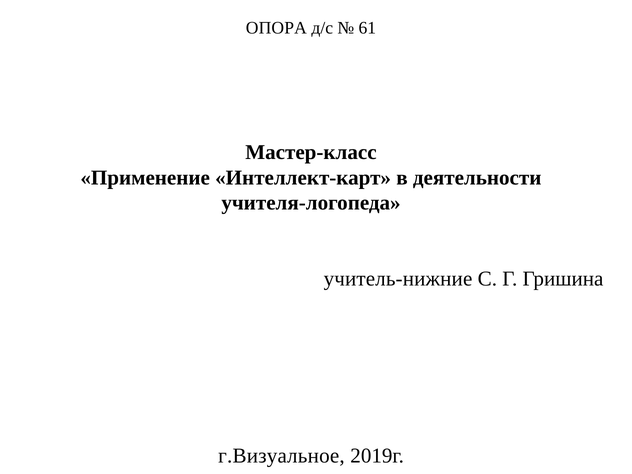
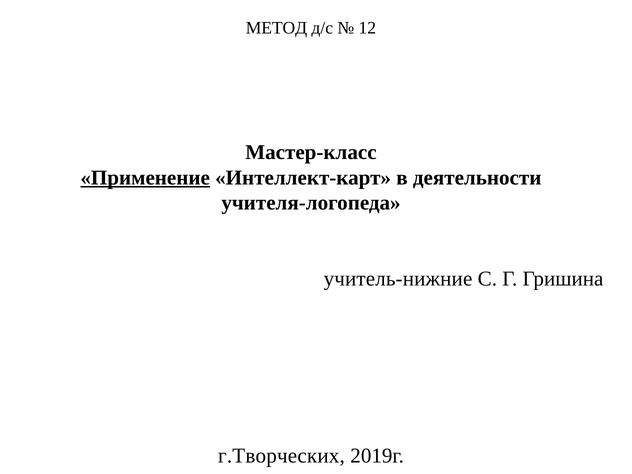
ОПОРА: ОПОРА -> МЕТОД (276, 28)
61: 61 -> 12 (367, 28)
Применение underline: none -> present (145, 178)
г.Визуальное: г.Визуальное -> г.Творческих (281, 456)
